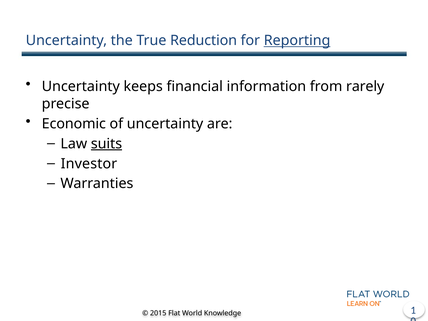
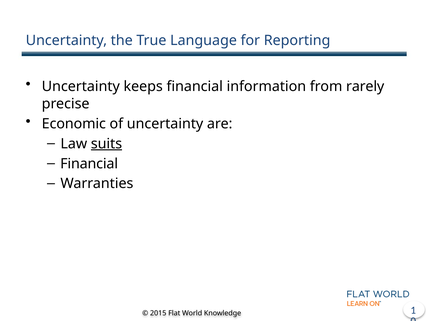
Reduction: Reduction -> Language (204, 41)
Reporting underline: present -> none (297, 41)
Investor: Investor -> Financial (89, 164)
